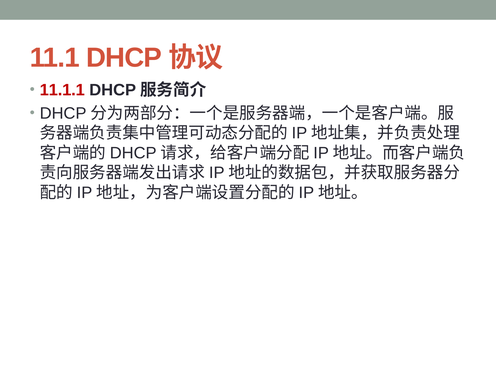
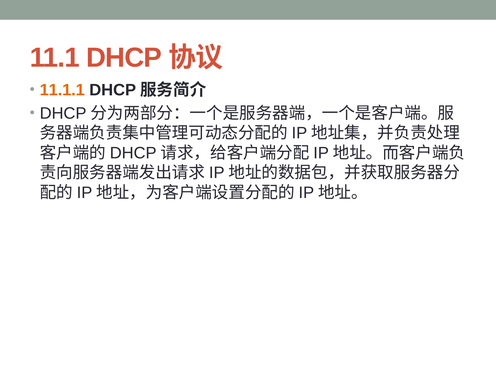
11.1.1 colour: red -> orange (62, 90)
